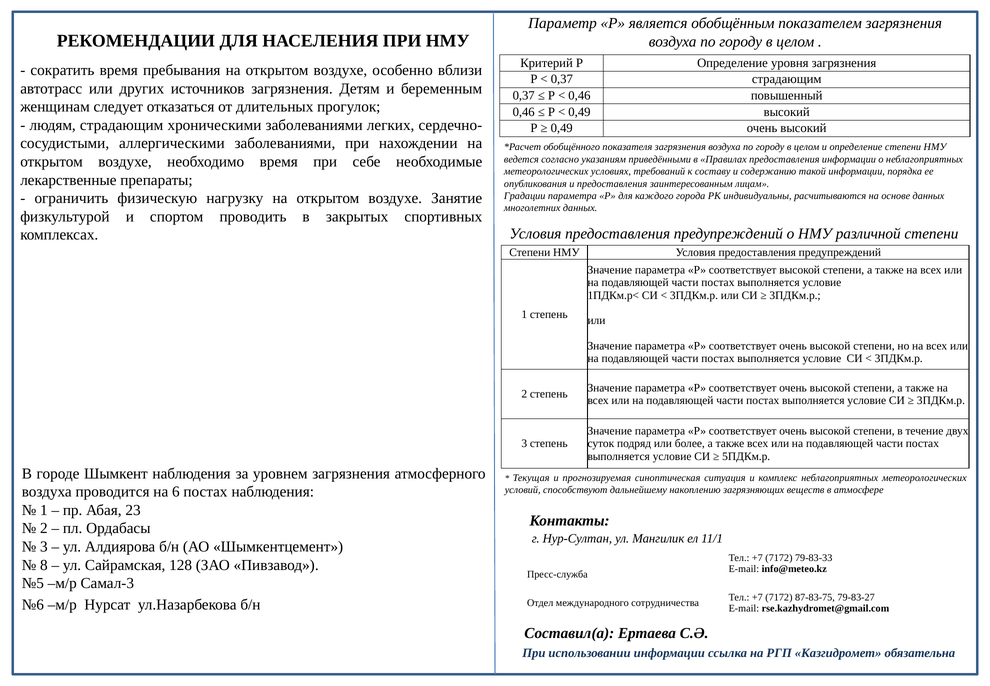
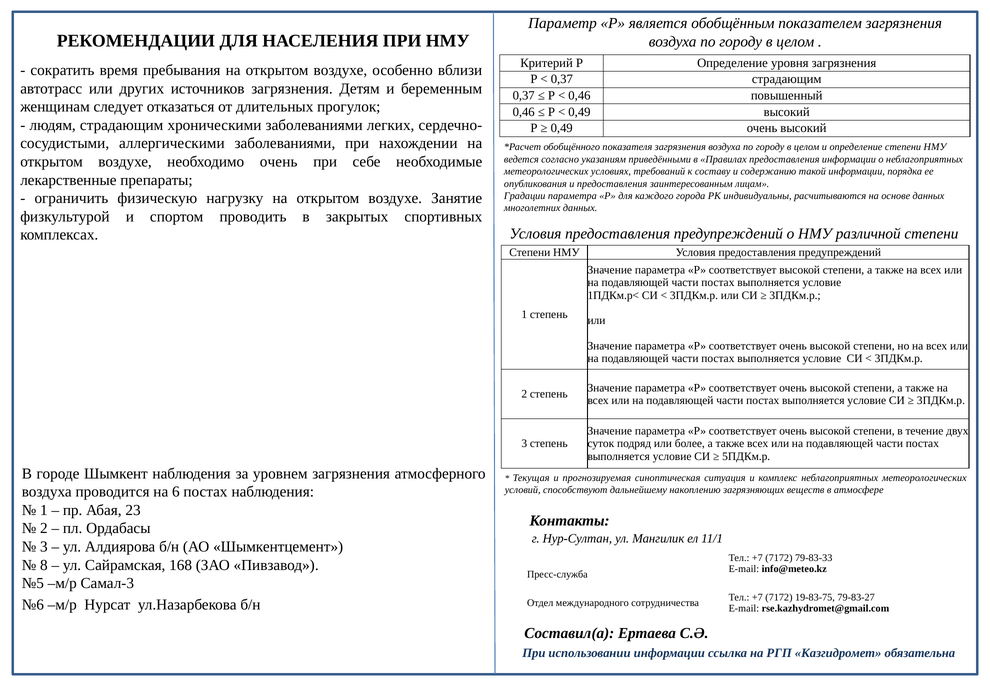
необходимо время: время -> очень (279, 162)
128: 128 -> 168 (181, 565)
87-83-75: 87-83-75 -> 19-83-75 (815, 597)
